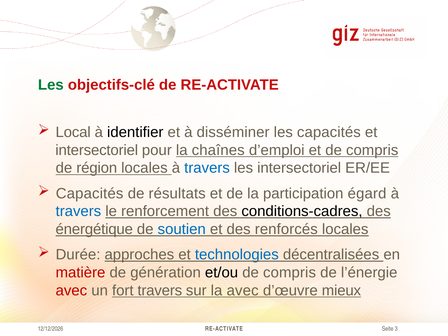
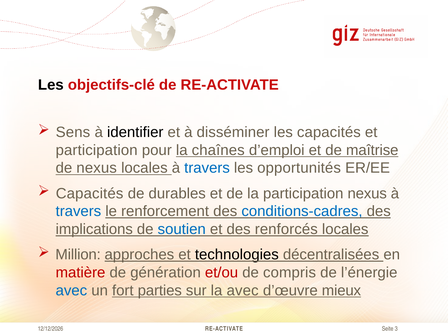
Les colour: green -> black (51, 85)
Local: Local -> Sens (73, 132)
intersectoriel: intersectoriel -> participation (97, 150)
et de compris: compris -> maîtrise (372, 150)
de région: région -> nexus (97, 168)
les intersectoriel: intersectoriel -> opportunités (299, 168)
résultats: résultats -> durables (177, 193)
participation égard: égard -> nexus (367, 193)
conditions-cadres colour: black -> blue (302, 211)
énergétique: énergétique -> implications (94, 229)
Durée: Durée -> Million (78, 255)
technologies colour: blue -> black (237, 255)
et/ou colour: black -> red (222, 273)
avec colour: red -> blue (71, 290)
fort travers: travers -> parties (160, 290)
